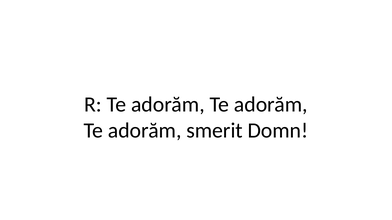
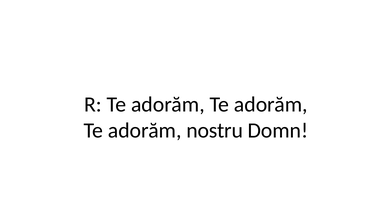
smerit: smerit -> nostru (215, 131)
